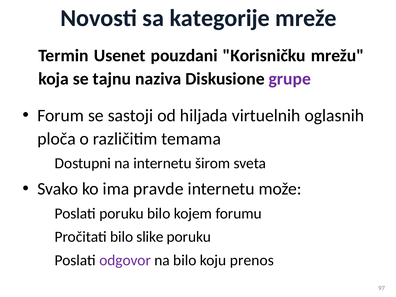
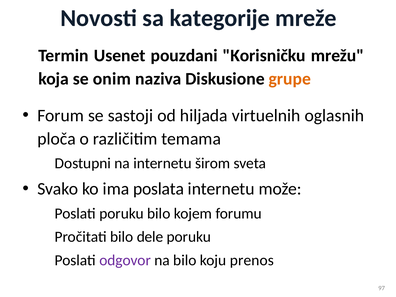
tajnu: tajnu -> onim (112, 79)
grupe colour: purple -> orange (290, 79)
pravde: pravde -> poslata (159, 189)
slike: slike -> dele (150, 237)
